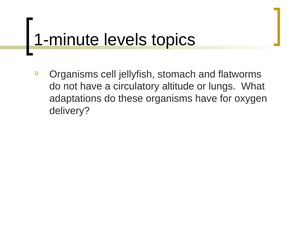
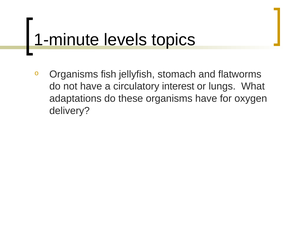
cell: cell -> fish (109, 74)
altitude: altitude -> interest (178, 86)
